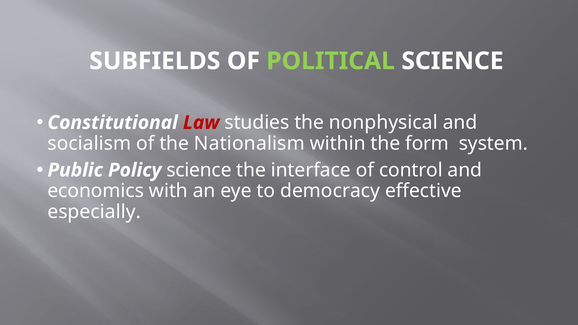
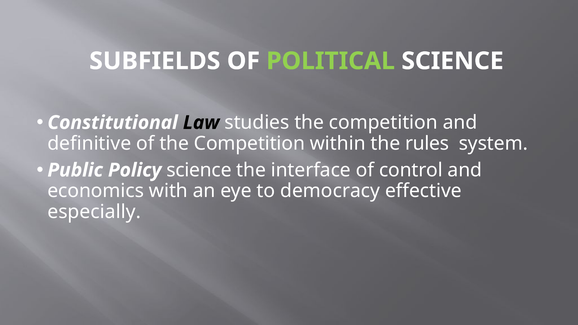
Law colour: red -> black (201, 123)
studies the nonphysical: nonphysical -> competition (383, 123)
socialism: socialism -> definitive (89, 143)
of the Nationalism: Nationalism -> Competition (250, 143)
form: form -> rules (427, 143)
